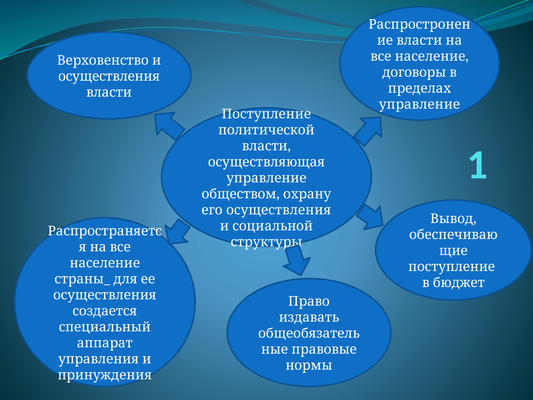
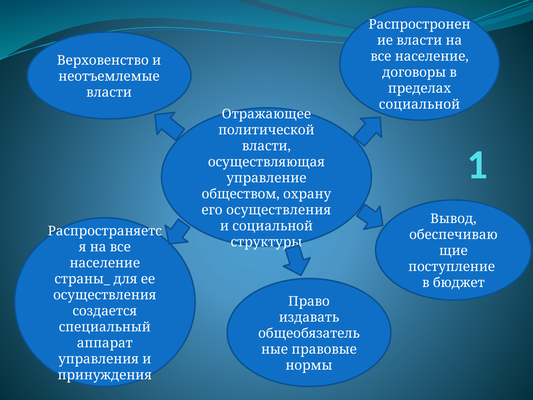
осуществления: осуществления -> неотъемлемые (109, 76)
управление: управление -> социальной (420, 104)
Поступление: Поступление -> Отражающее (266, 114)
